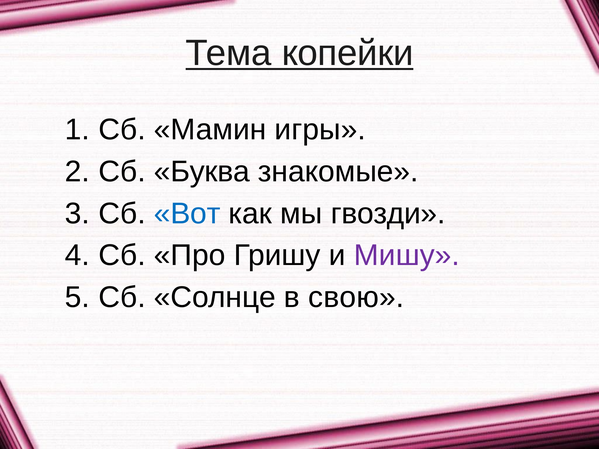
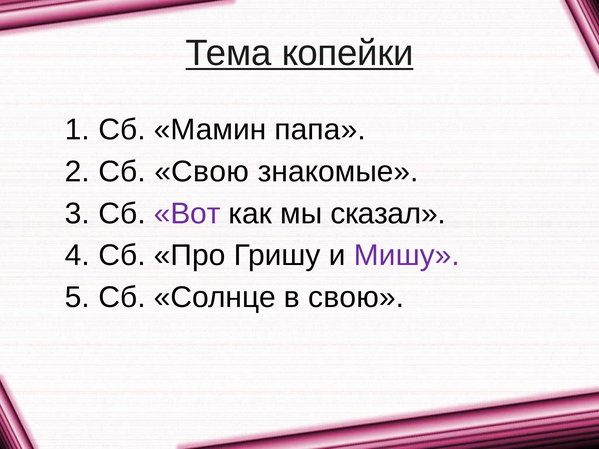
игры: игры -> папа (320, 130)
Сб Буква: Буква -> Свою (202, 172)
Вот colour: blue -> purple (187, 214)
гвозди: гвозди -> сказал (388, 214)
